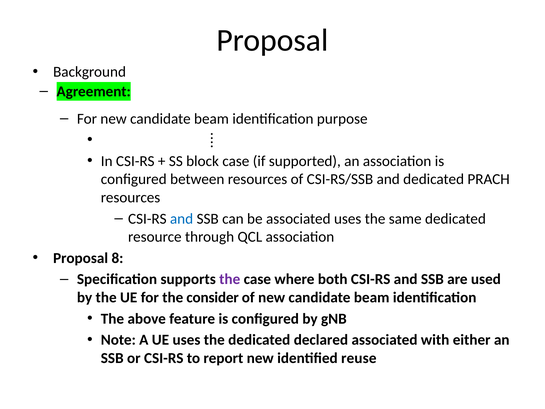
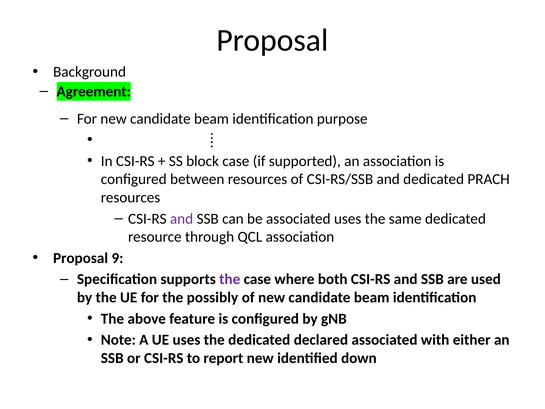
and colour: blue -> purple (182, 219)
8: 8 -> 9 (117, 258)
consider: consider -> possibly (212, 297)
reuse: reuse -> down (359, 358)
